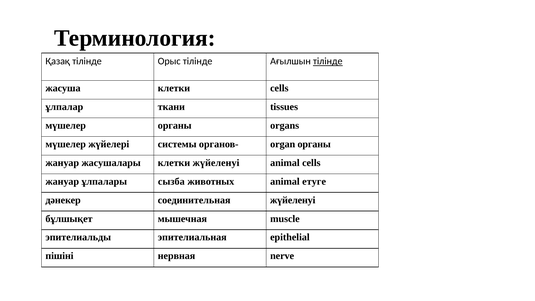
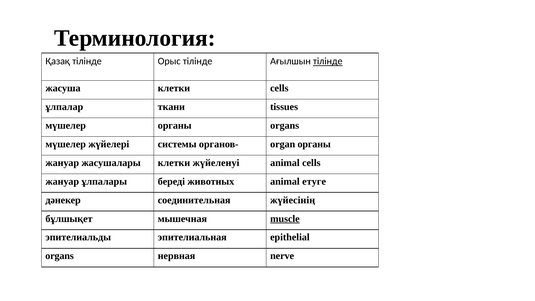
сызба: сызба -> береді (171, 181)
соединительная жүйеленуі: жүйеленуі -> жүйесінің (293, 200)
muscle underline: none -> present (285, 219)
пішіні: пішіні -> organs (60, 256)
